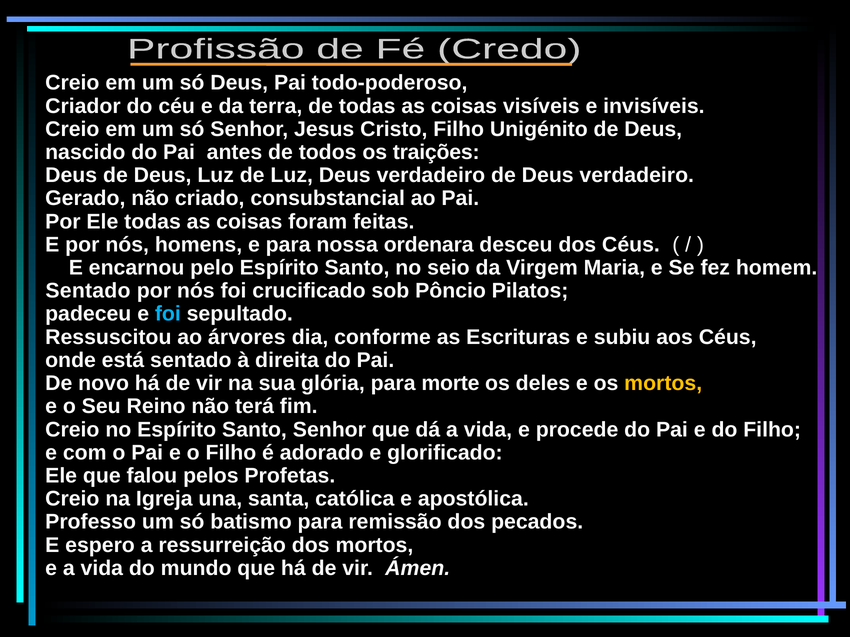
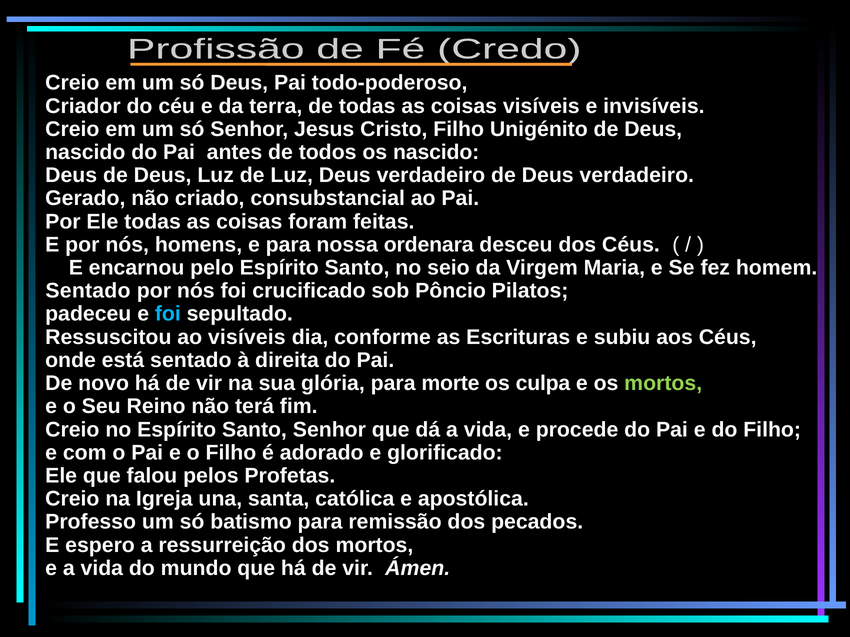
os traições: traições -> nascido (436, 152)
ao árvores: árvores -> visíveis (247, 337)
deles: deles -> culpa (543, 384)
mortos colour: yellow -> light green (663, 384)
